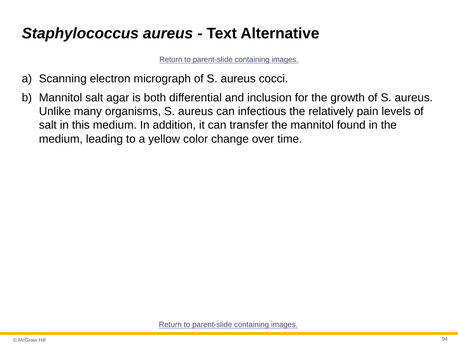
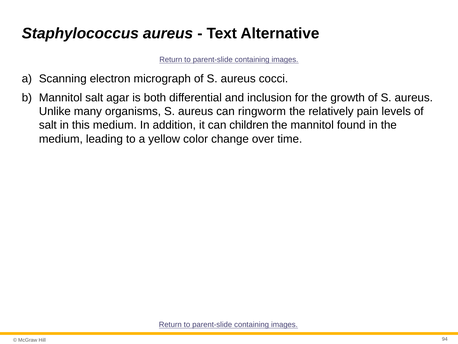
infectious: infectious -> ringworm (262, 111)
transfer: transfer -> children (249, 125)
